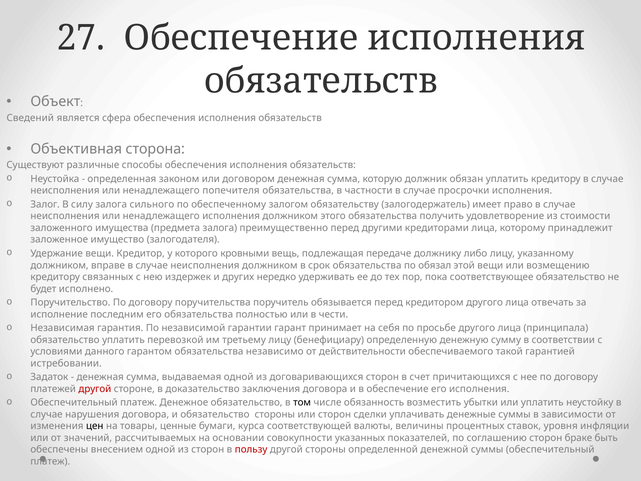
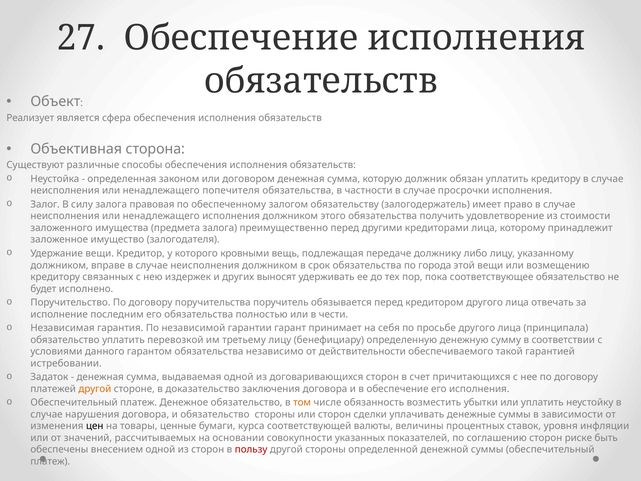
Сведений: Сведений -> Реализует (30, 118)
сильного: сильного -> правовая (152, 204)
обязал: обязал -> города (435, 265)
нередко: нередко -> выносят (276, 277)
другой colour: red -> orange (95, 389)
том colour: black -> orange (302, 402)
браке: браке -> риске (578, 438)
